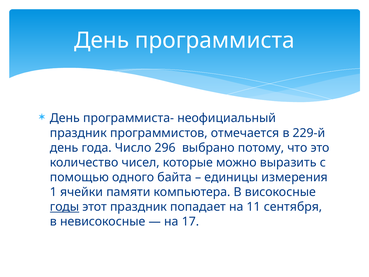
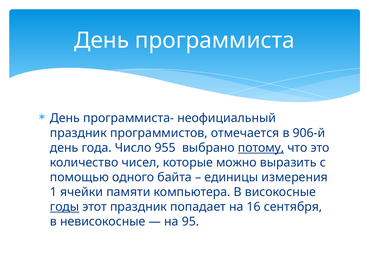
229-й: 229-й -> 906-й (309, 133)
296: 296 -> 955 (165, 148)
потому underline: none -> present (261, 148)
11: 11 -> 16 (254, 207)
17: 17 -> 95 (190, 221)
